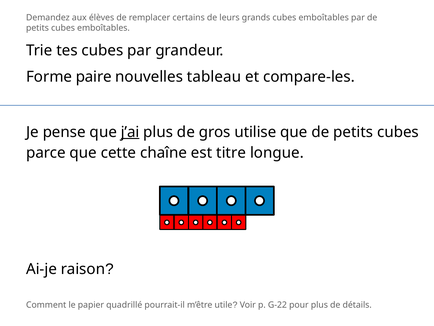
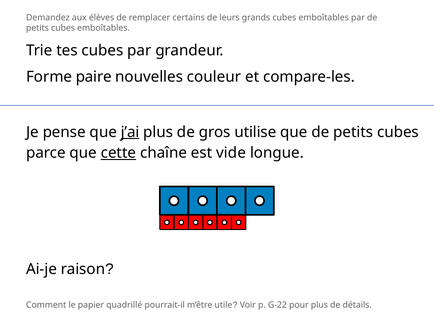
tableau: tableau -> couleur (214, 77)
cette underline: none -> present (118, 153)
titre: titre -> vide (231, 153)
